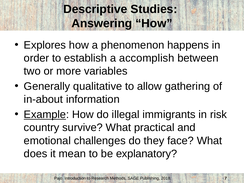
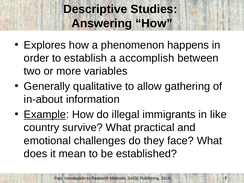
risk: risk -> like (218, 115)
explanatory: explanatory -> established (146, 154)
